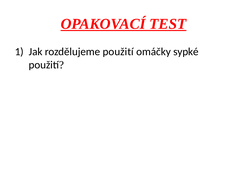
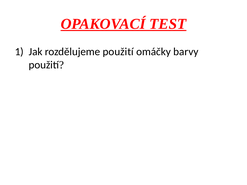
sypké: sypké -> barvy (186, 52)
